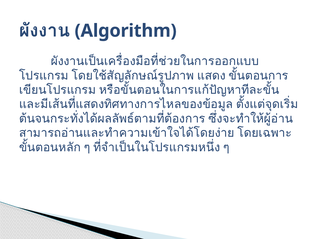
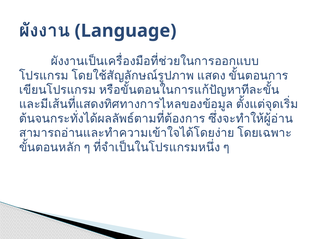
Algorithm: Algorithm -> Language (126, 31)
